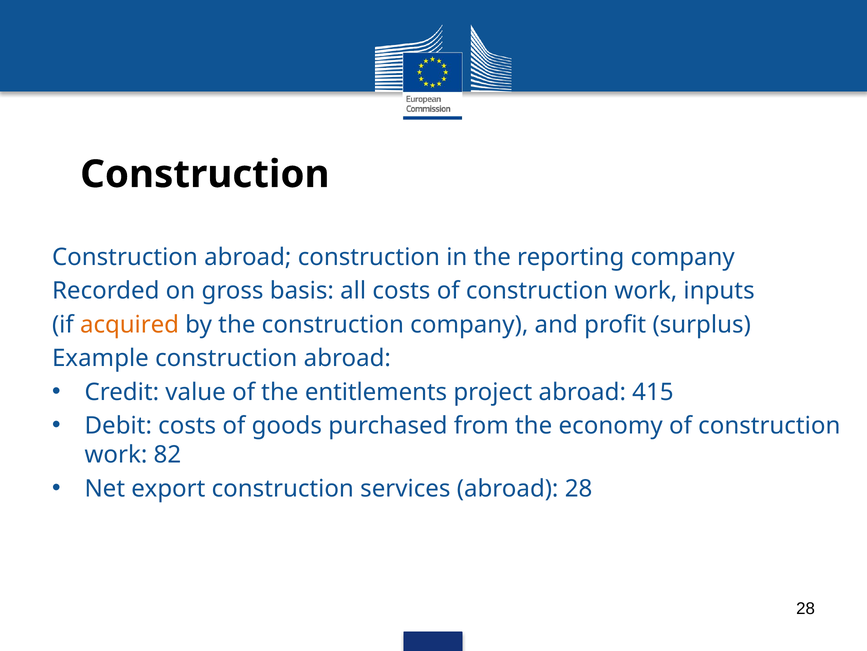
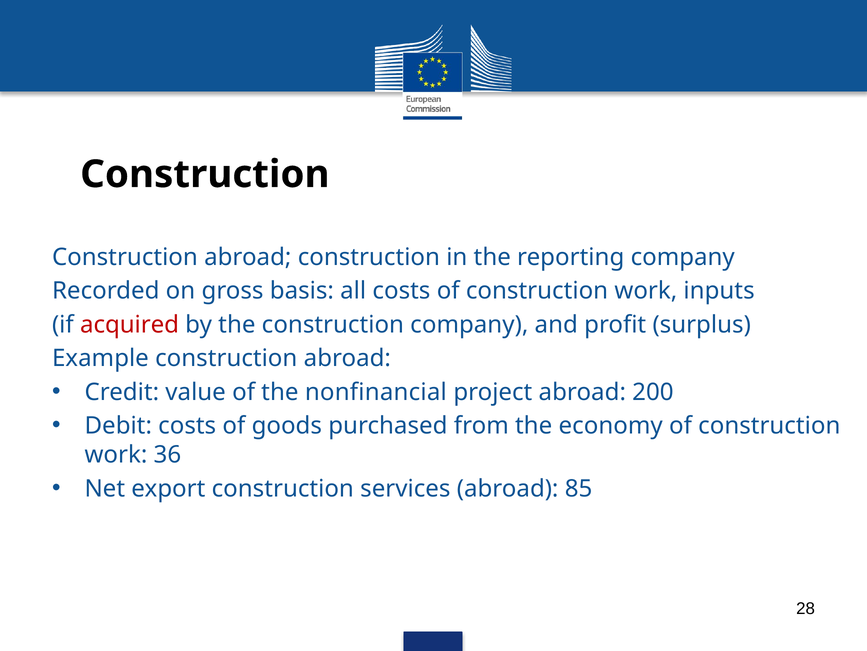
acquired colour: orange -> red (130, 324)
entitlements: entitlements -> nonfinancial (376, 392)
415: 415 -> 200 (653, 392)
82: 82 -> 36 (167, 454)
abroad 28: 28 -> 85 (579, 488)
